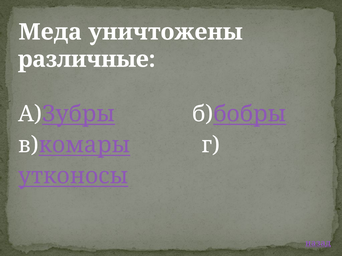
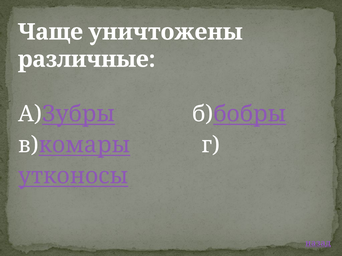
Меда: Меда -> Чаще (50, 32)
